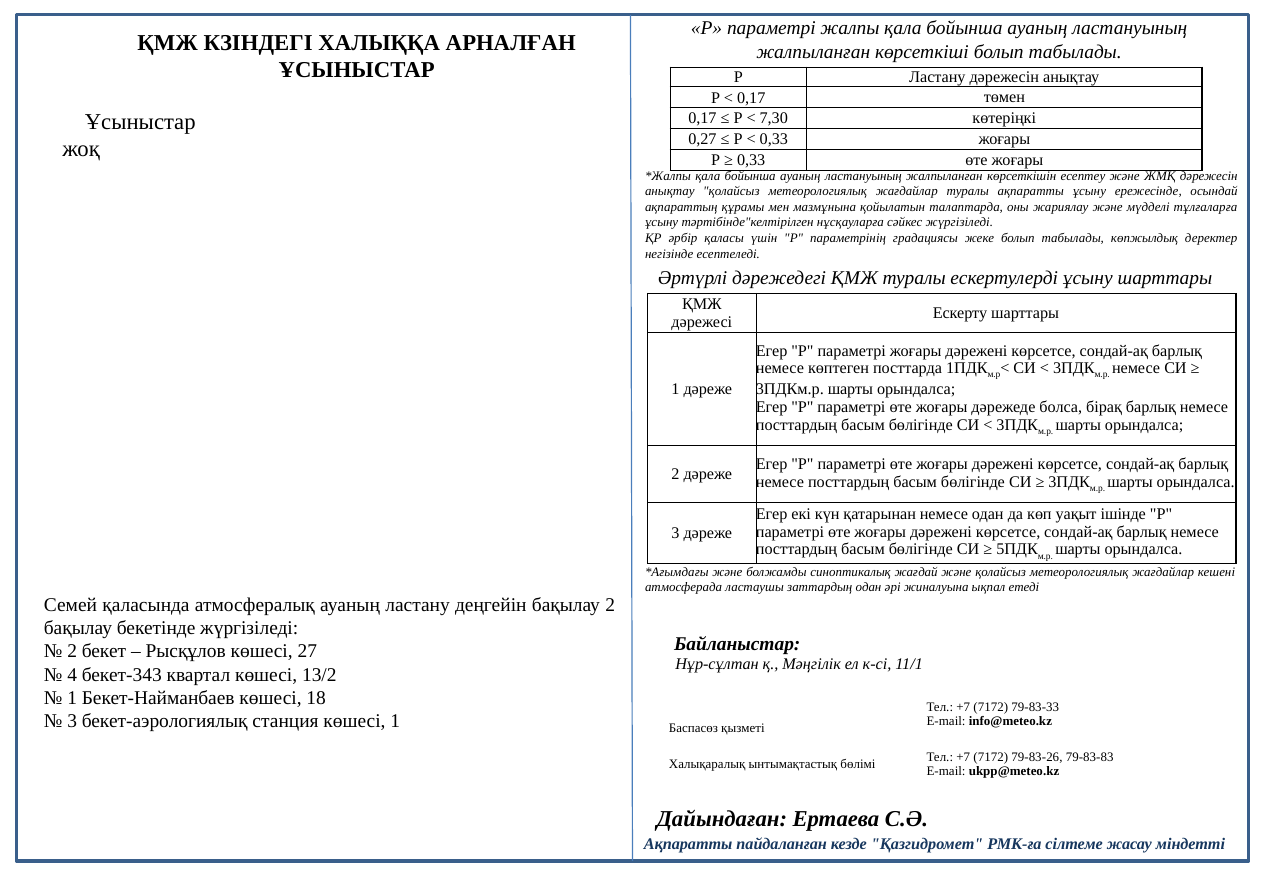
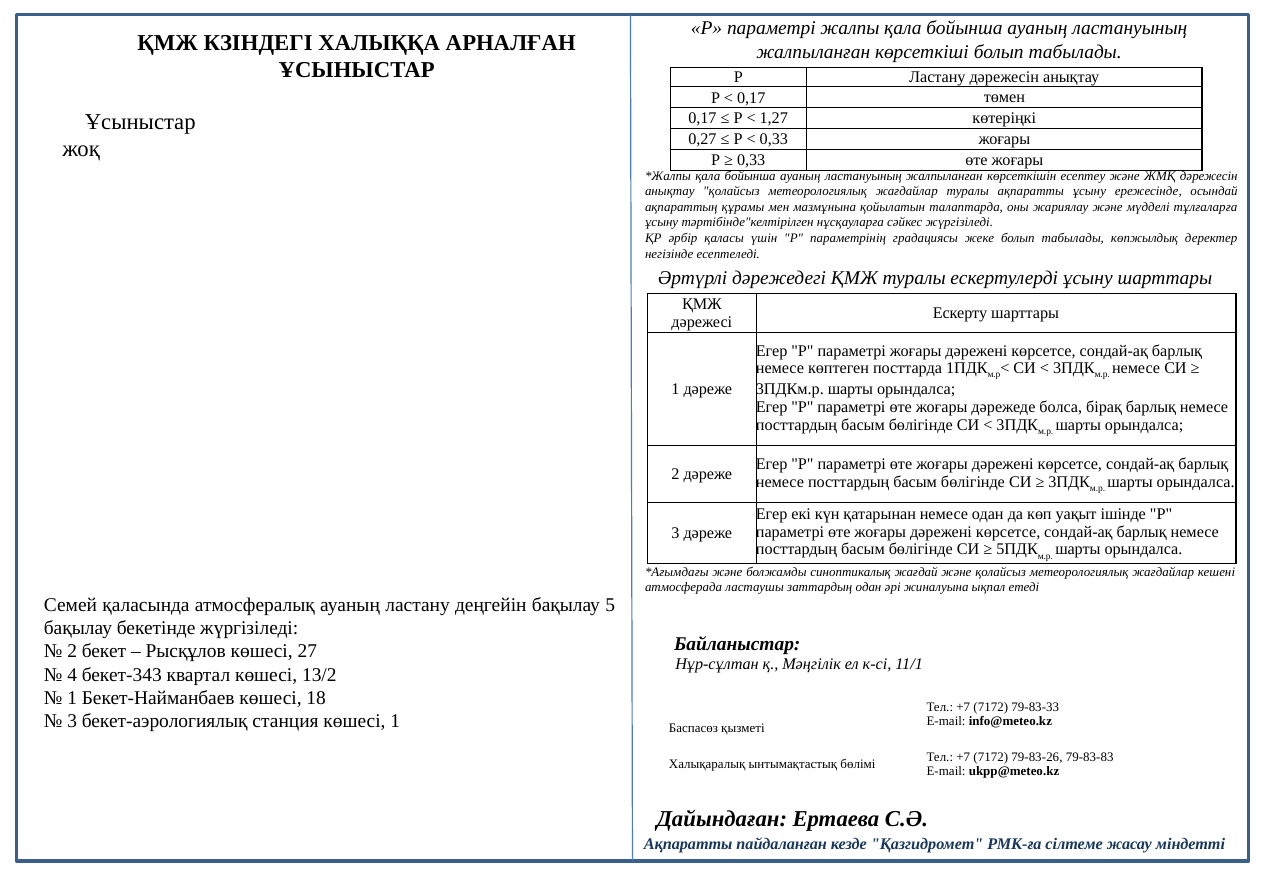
7,30: 7,30 -> 1,27 (774, 119)
бақылау 2: 2 -> 5 (610, 605)
